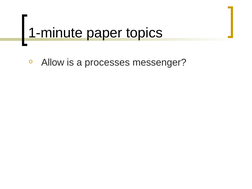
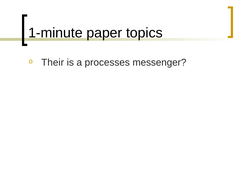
Allow: Allow -> Their (53, 62)
